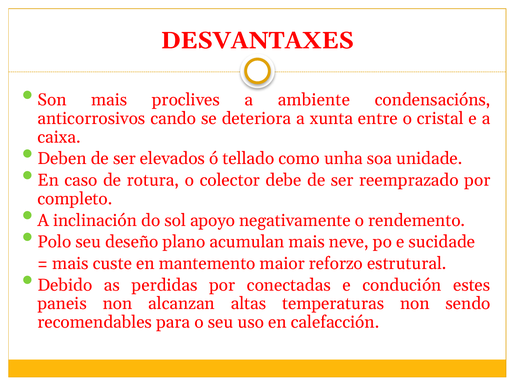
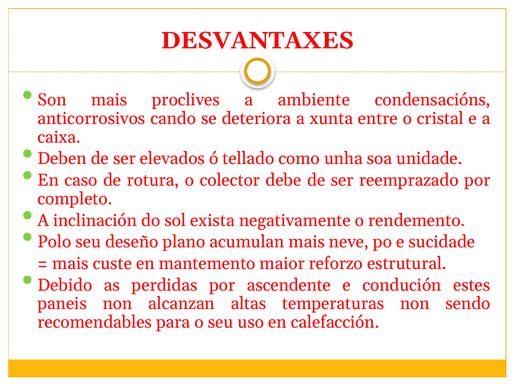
apoyo: apoyo -> exista (212, 220)
conectadas: conectadas -> ascendente (289, 285)
